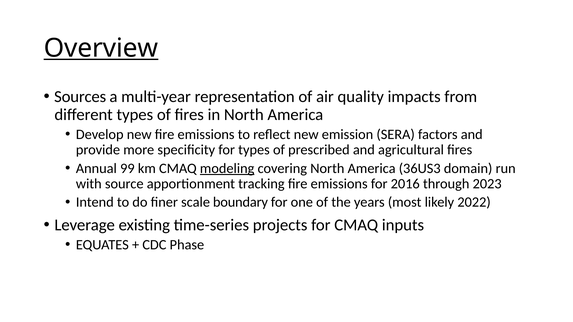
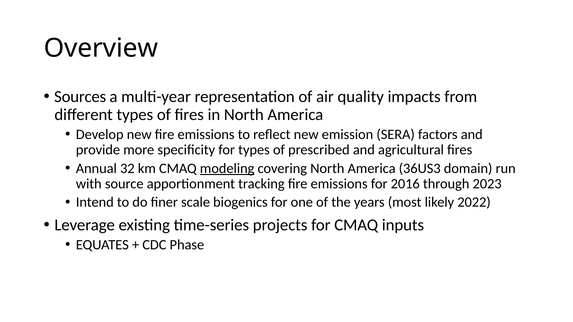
Overview underline: present -> none (101, 48)
99: 99 -> 32 (127, 169)
boundary: boundary -> biogenics (240, 202)
